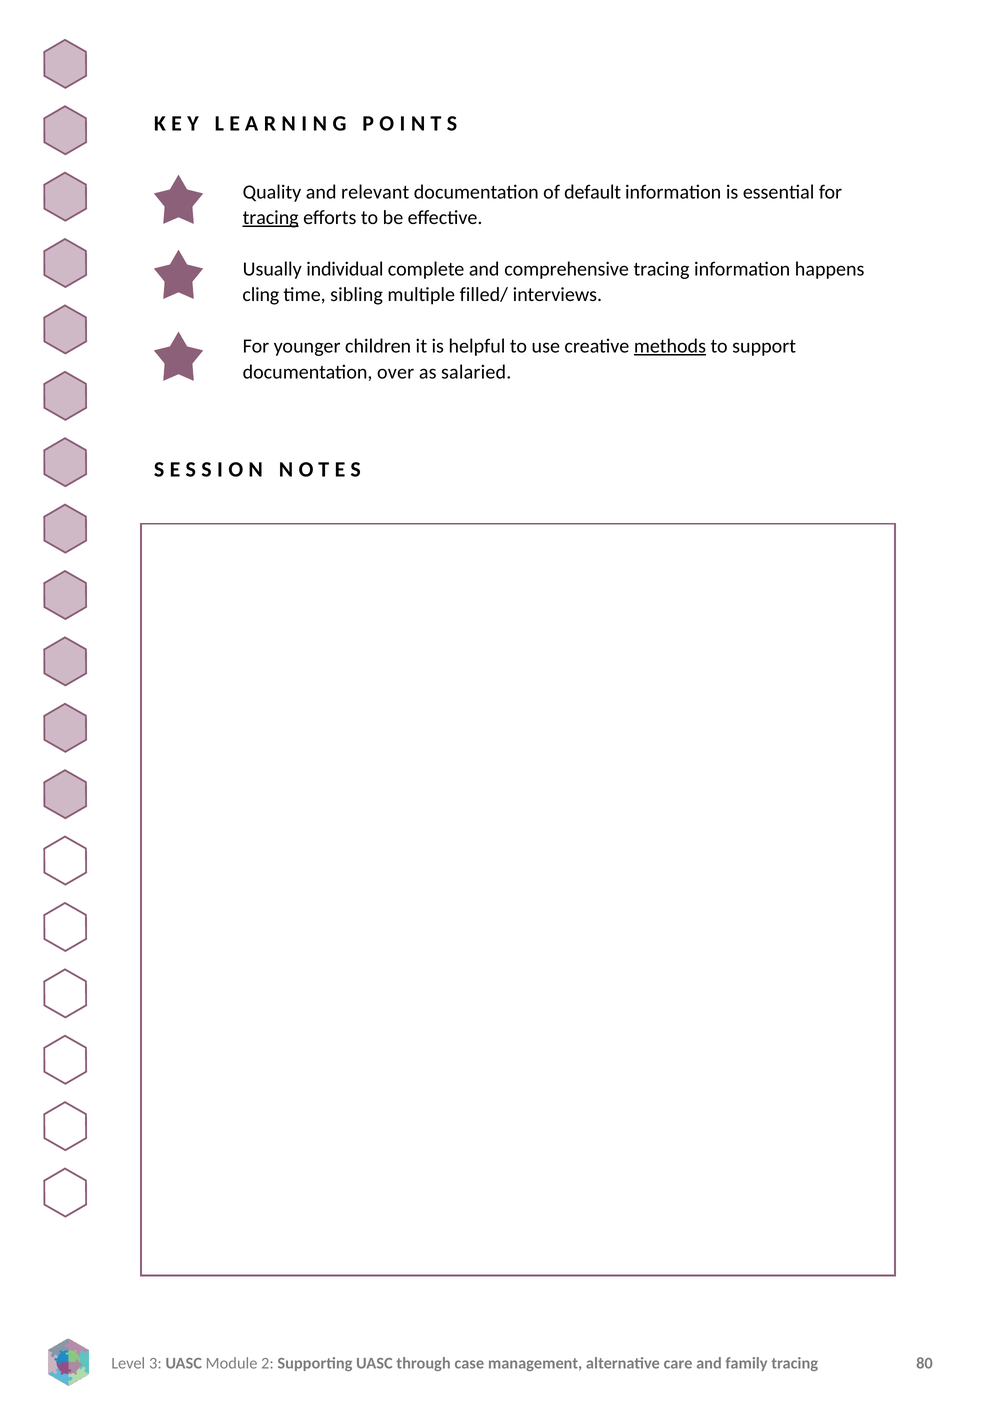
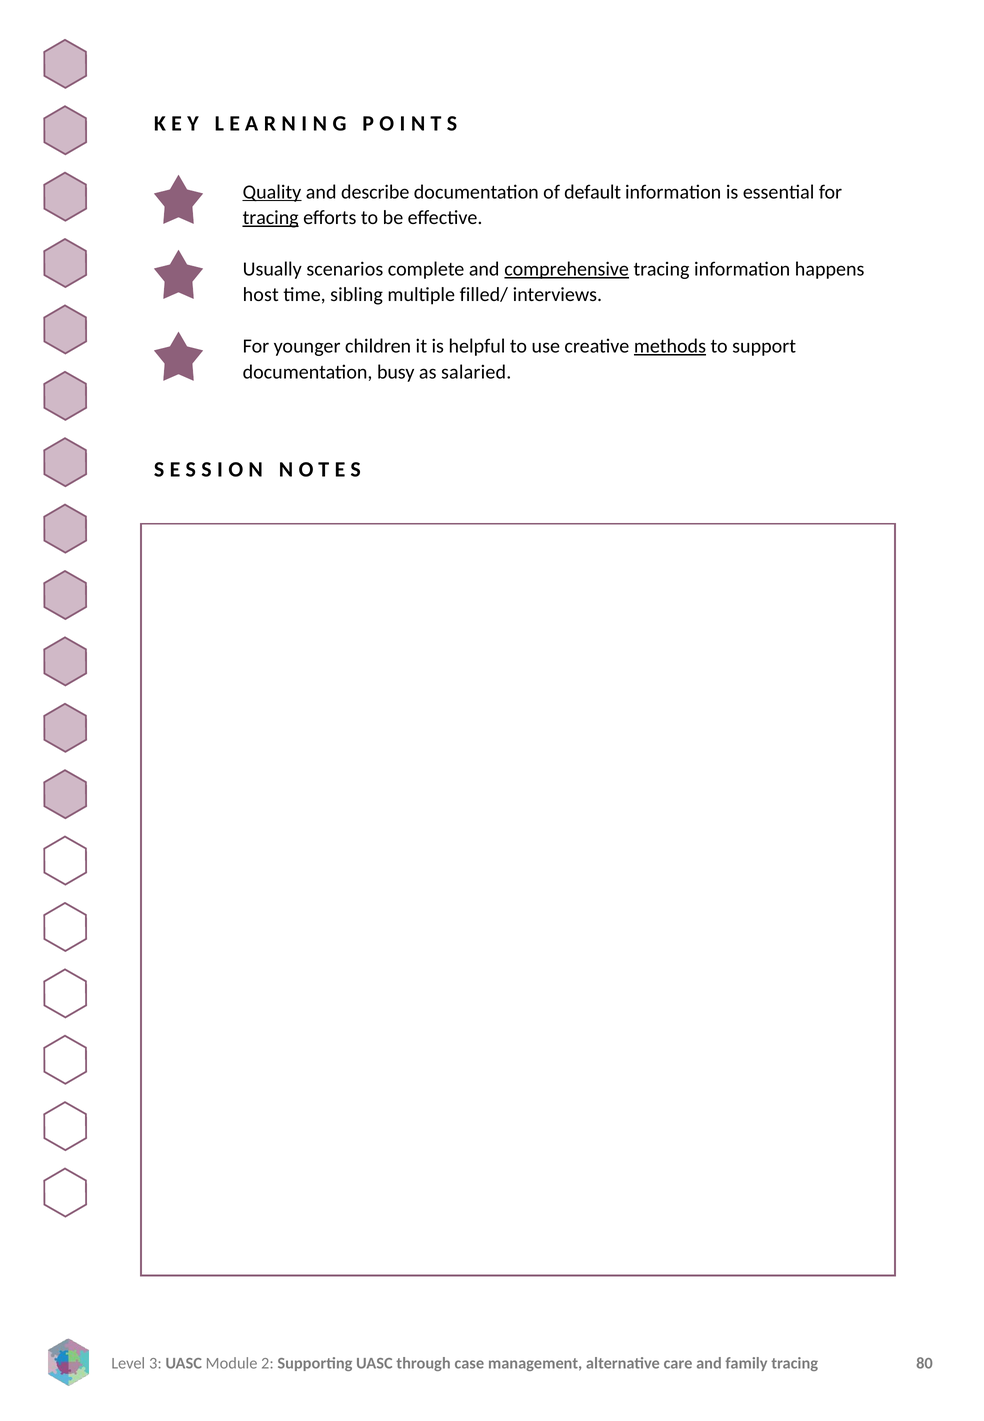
Quality underline: none -> present (272, 192)
relevant: relevant -> describe (375, 192)
individual: individual -> scenarios (345, 269)
comprehensive underline: none -> present (567, 269)
cling: cling -> host (261, 295)
over: over -> busy (396, 372)
